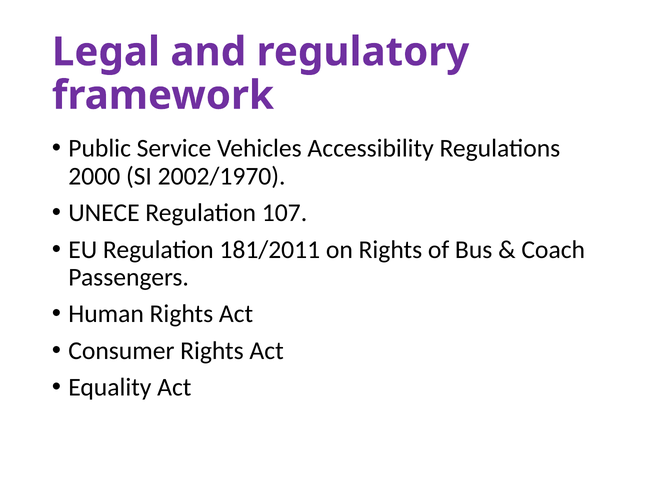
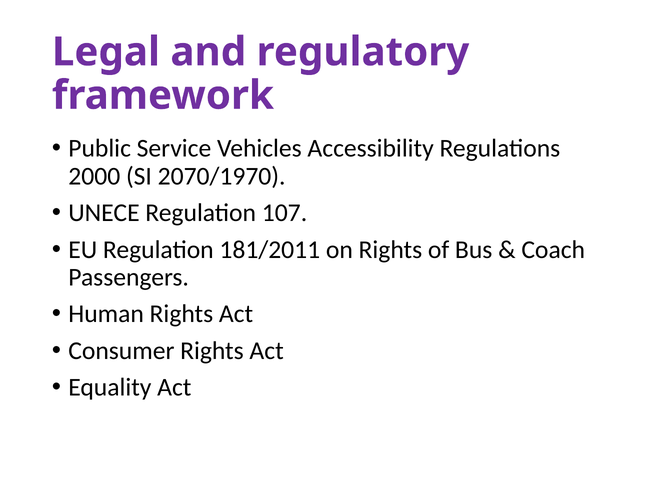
2002/1970: 2002/1970 -> 2070/1970 (222, 176)
